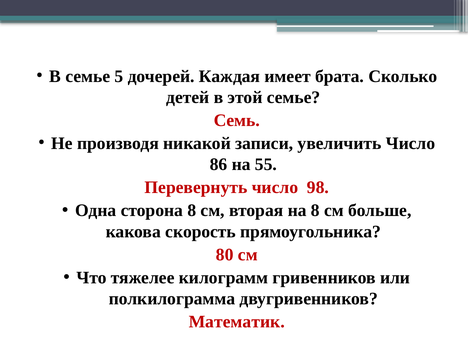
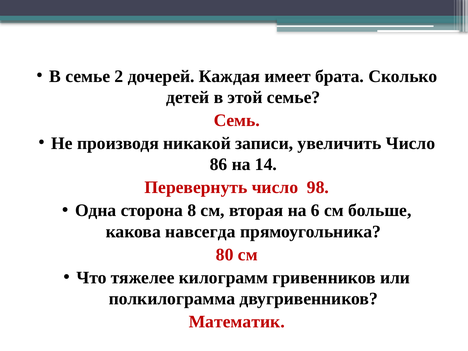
5: 5 -> 2 (119, 76)
55: 55 -> 14 (266, 164)
на 8: 8 -> 6 (315, 210)
скорость: скорость -> навсегда (200, 232)
